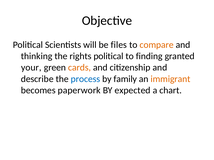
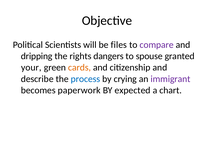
compare colour: orange -> purple (157, 45)
thinking: thinking -> dripping (37, 56)
rights political: political -> dangers (109, 56)
finding: finding -> spouse (149, 56)
family: family -> crying (125, 79)
immigrant colour: orange -> purple (170, 79)
